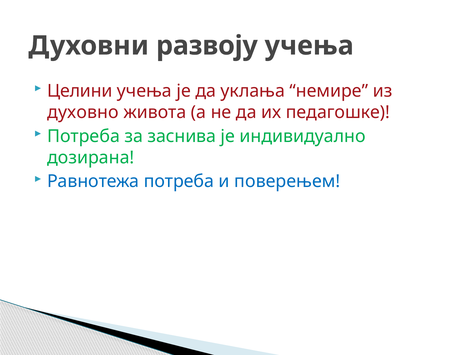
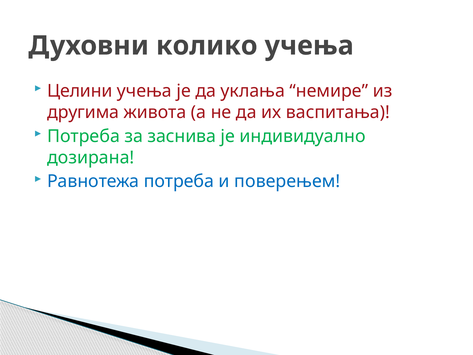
развоју: развоју -> колико (207, 46)
духовно: духовно -> другима (83, 112)
педагошке: педагошке -> васпитања (338, 112)
